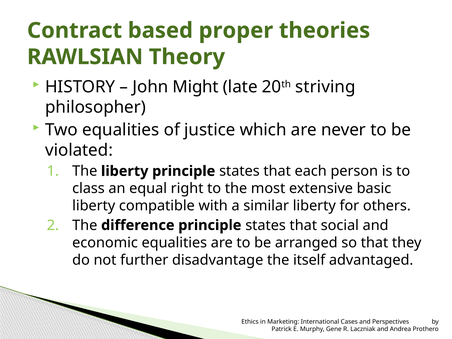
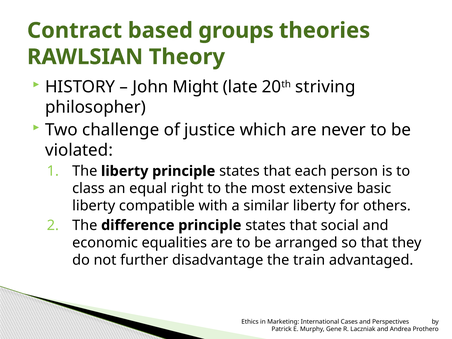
proper: proper -> groups (236, 31)
Two equalities: equalities -> challenge (121, 130)
itself: itself -> train (309, 260)
